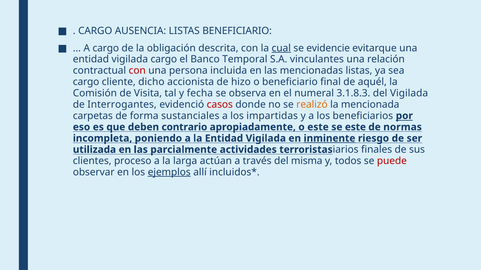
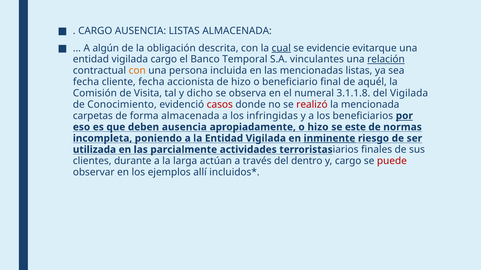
LISTAS BENEFICIARIO: BENEFICIARIO -> ALMACENADA (237, 31)
A cargo: cargo -> algún (106, 48)
relación underline: none -> present (386, 59)
con colour: red -> orange (137, 71)
cargo: cargo -> fecha (86, 82)
cliente dicho: dicho -> fecha (151, 82)
fecha: fecha -> dicho (200, 93)
3.1.8.3: 3.1.8.3 -> 3.1.1.8 (353, 93)
Interrogantes: Interrogantes -> Conocimiento (122, 105)
realizó colour: orange -> red (312, 105)
forma sustanciales: sustanciales -> almacenada (190, 116)
impartidas: impartidas -> infringidas (272, 116)
deben contrario: contrario -> ausencia (184, 127)
o este: este -> hizo (318, 127)
proceso: proceso -> durante (133, 161)
misma: misma -> dentro (307, 161)
y todos: todos -> cargo (348, 161)
ejemplos underline: present -> none (169, 172)
